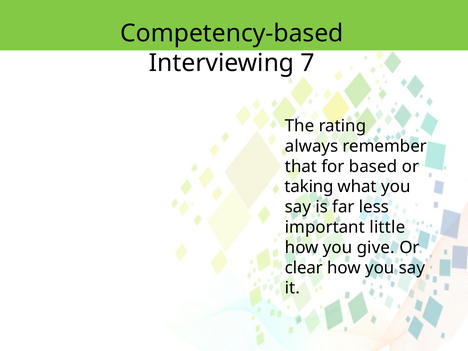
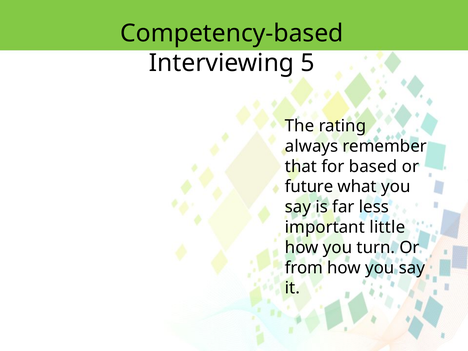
7: 7 -> 5 (308, 63)
taking: taking -> future (309, 187)
give: give -> turn (376, 248)
clear: clear -> from (304, 268)
